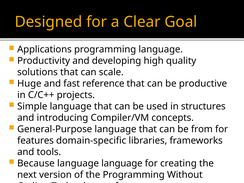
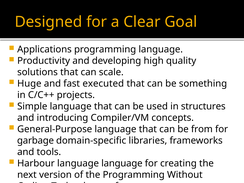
reference: reference -> executed (103, 84)
productive: productive -> something (203, 84)
features: features -> garbage (36, 141)
Because: Because -> Harbour (36, 163)
